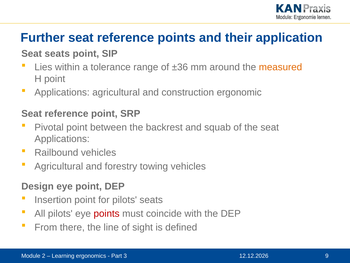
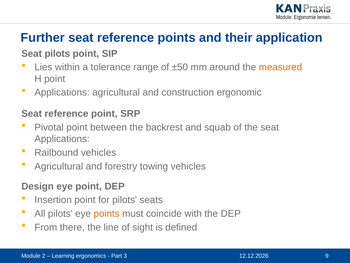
Seat seats: seats -> pilots (57, 53)
±36: ±36 -> ±50 (180, 67)
points colour: red -> orange (107, 213)
